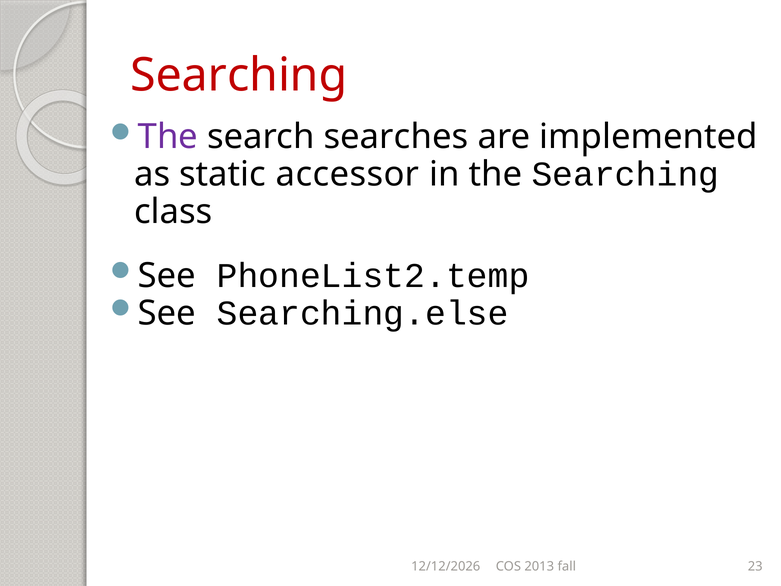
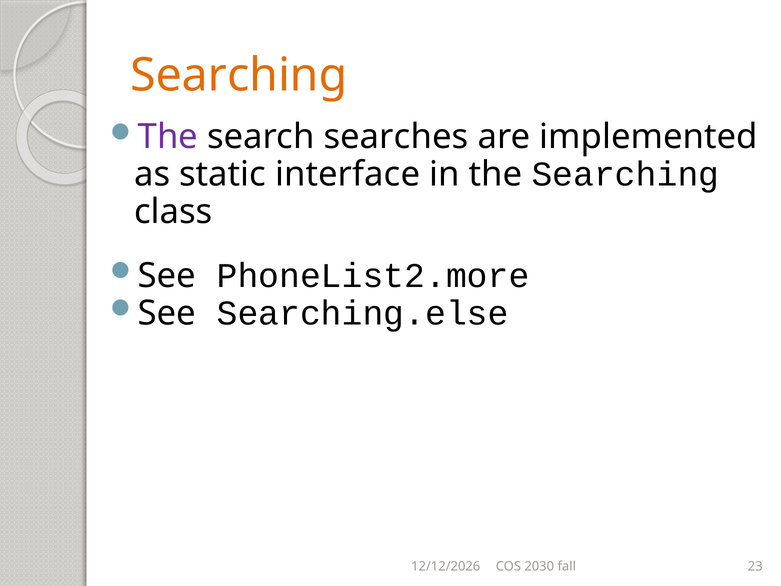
Searching colour: red -> orange (239, 76)
accessor: accessor -> interface (348, 174)
PhoneList2.temp: PhoneList2.temp -> PhoneList2.more (373, 275)
2013: 2013 -> 2030 (539, 566)
